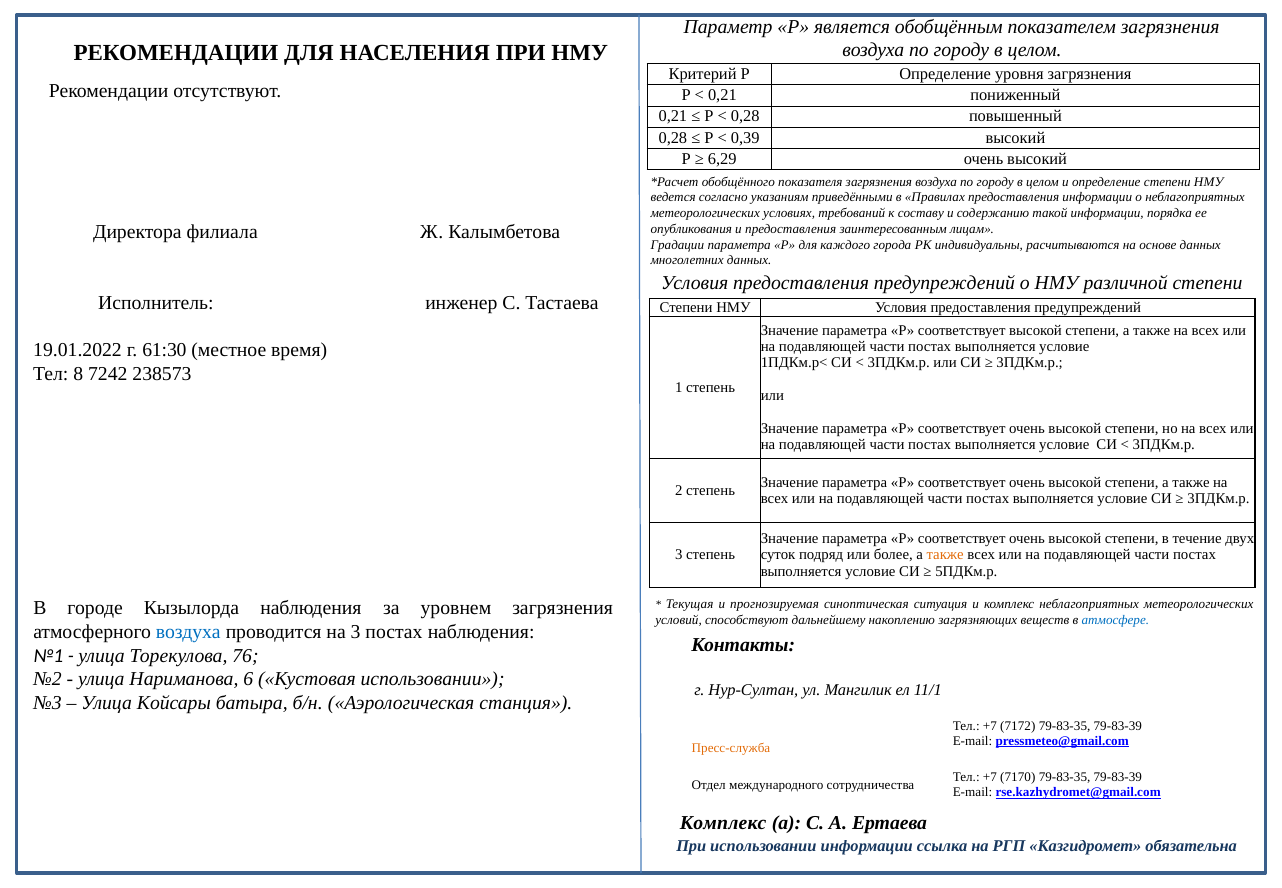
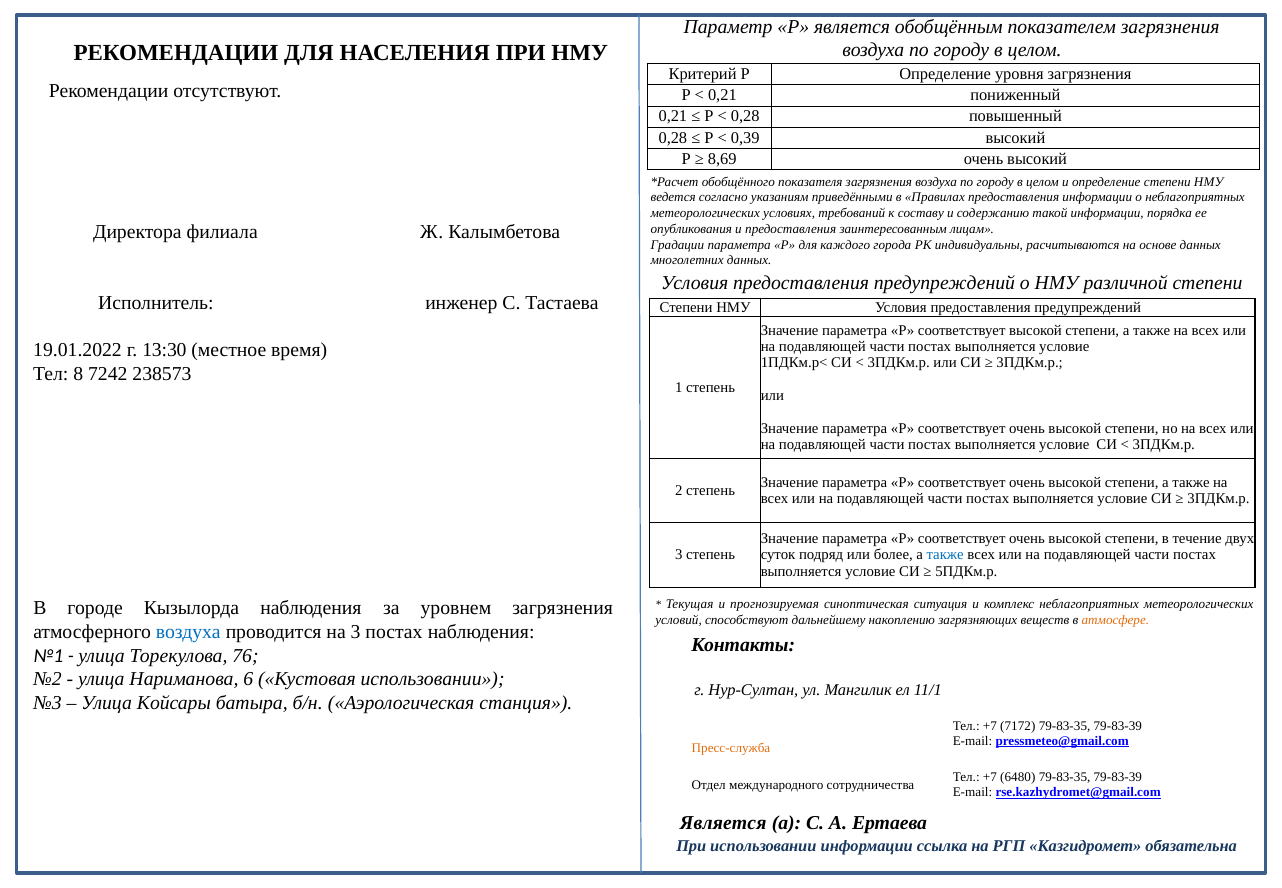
6,29: 6,29 -> 8,69 (722, 159)
61:30: 61:30 -> 13:30 (164, 350)
также colour: orange -> blue (945, 555)
атмосфере colour: blue -> orange (1115, 619)
7170: 7170 -> 6480 (1018, 777)
Комплекс: Комплекс -> Является (723, 823)
